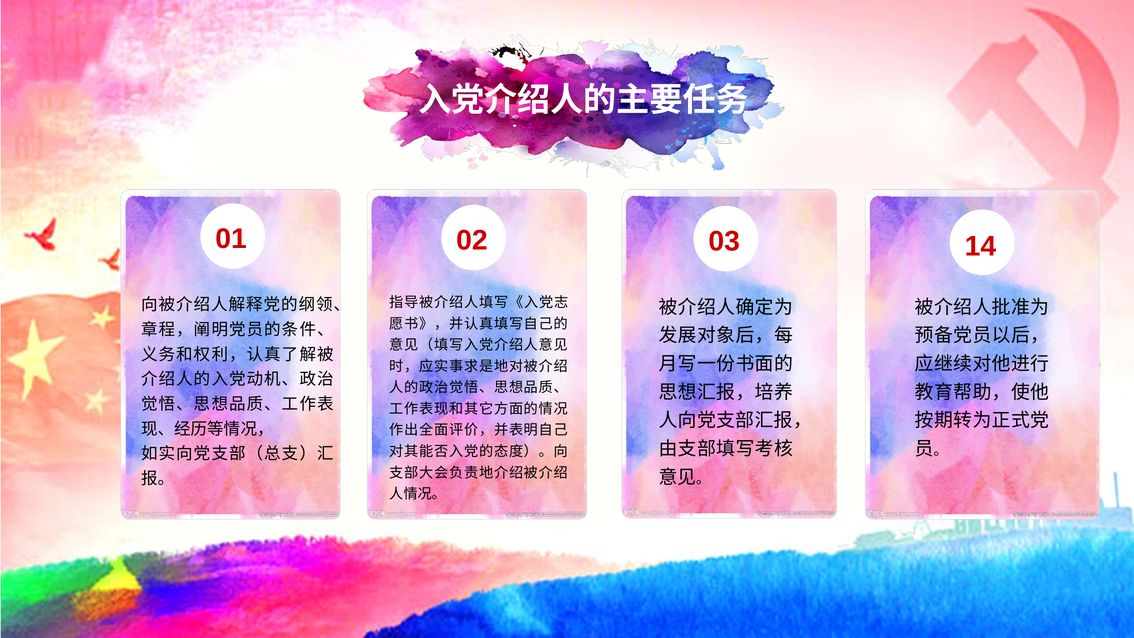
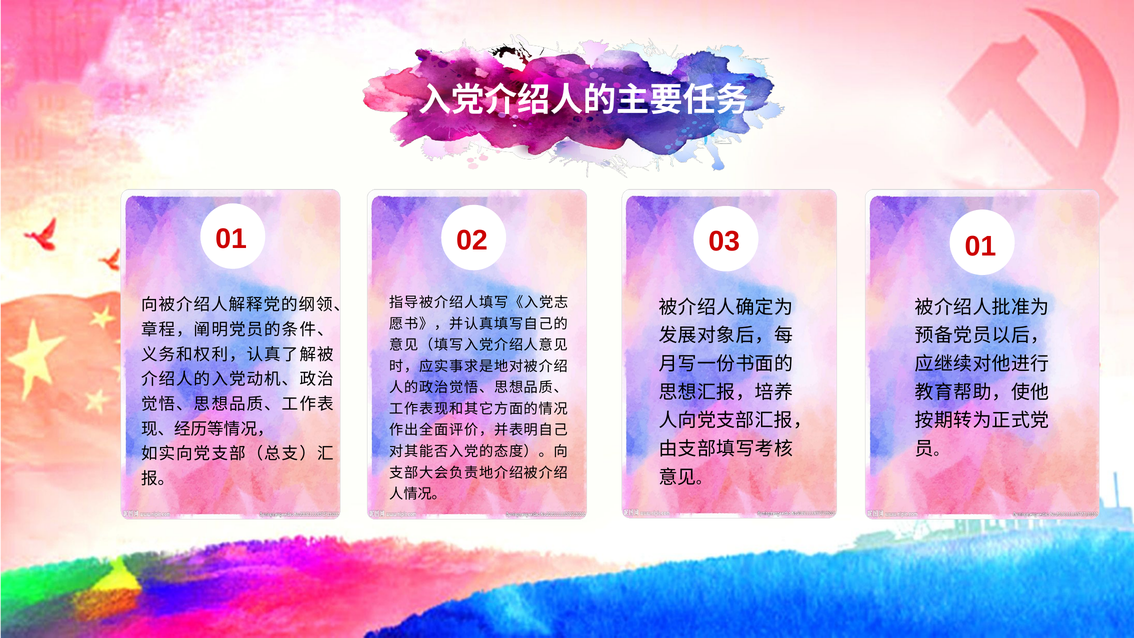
03 14: 14 -> 01 (980, 246)
